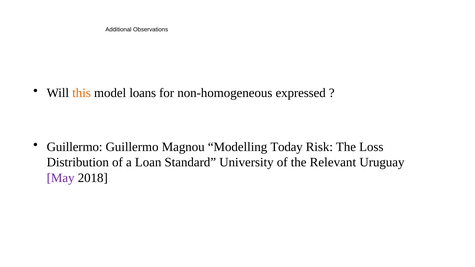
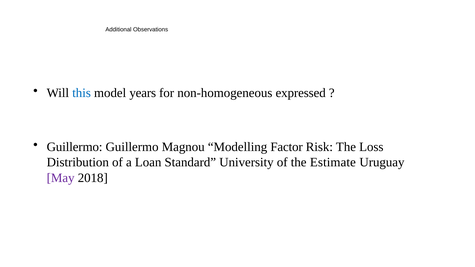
this colour: orange -> blue (82, 93)
loans: loans -> years (143, 93)
Today: Today -> Factor (287, 147)
Relevant: Relevant -> Estimate (333, 163)
